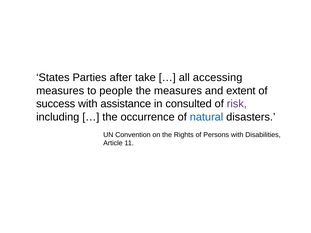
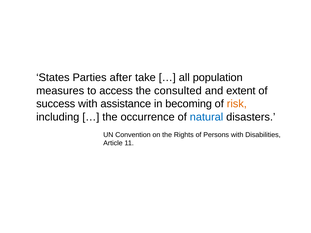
accessing: accessing -> population (218, 78)
people: people -> access (116, 91)
the measures: measures -> consulted (178, 91)
consulted: consulted -> becoming (189, 104)
risk colour: purple -> orange (237, 104)
